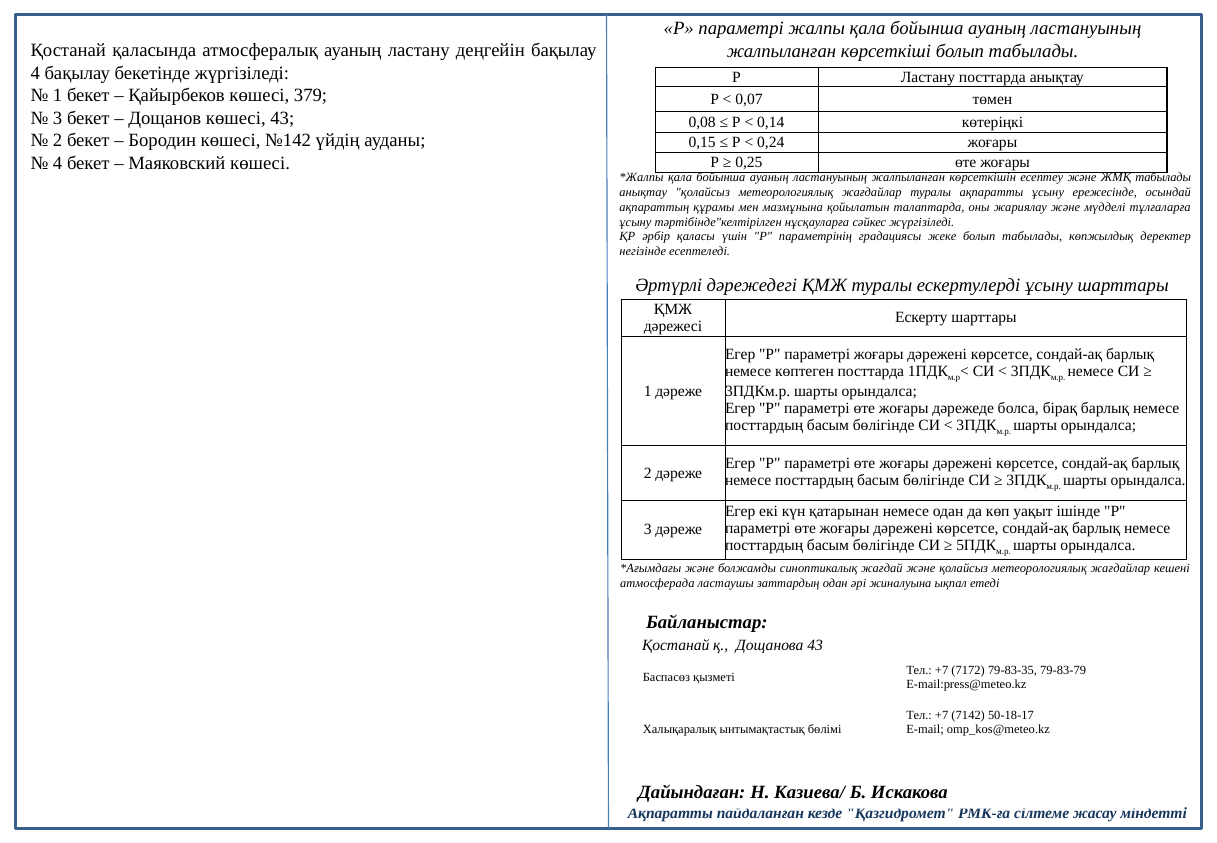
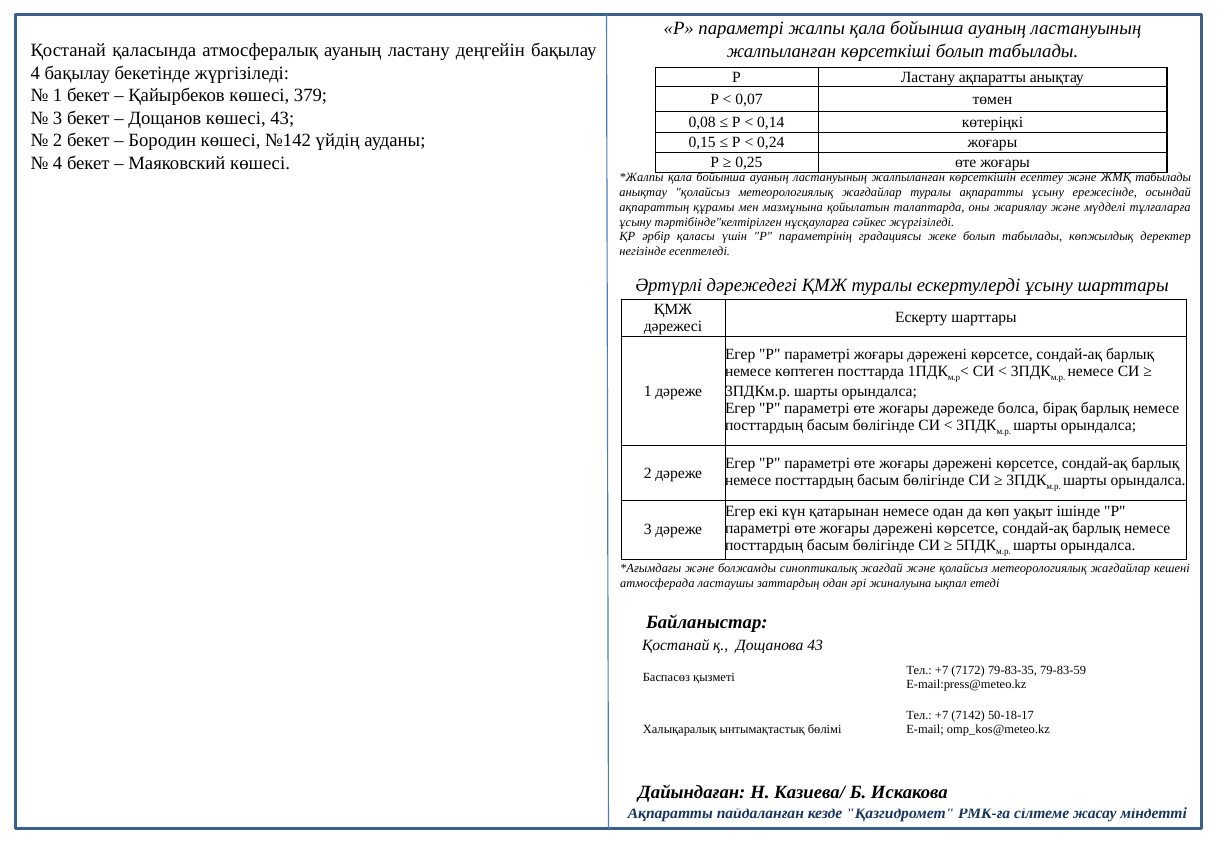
Ластану посттарда: посттарда -> ақпаратты (993, 77)
79-83-79: 79-83-79 -> 79-83-59 (1063, 670)
